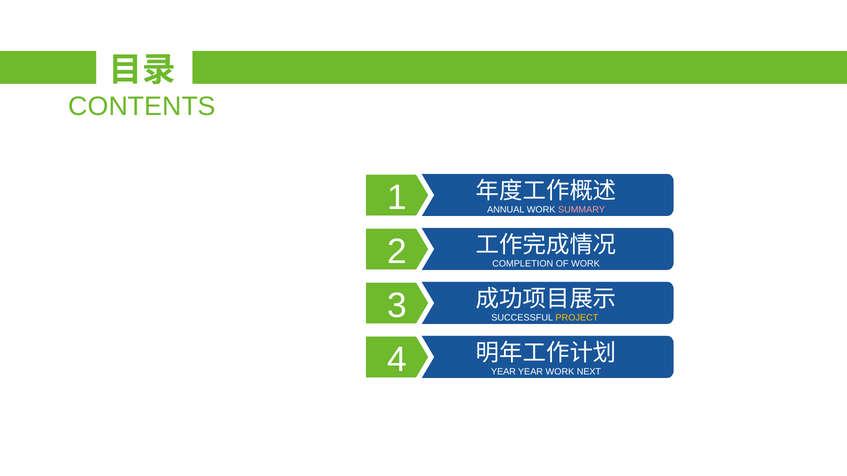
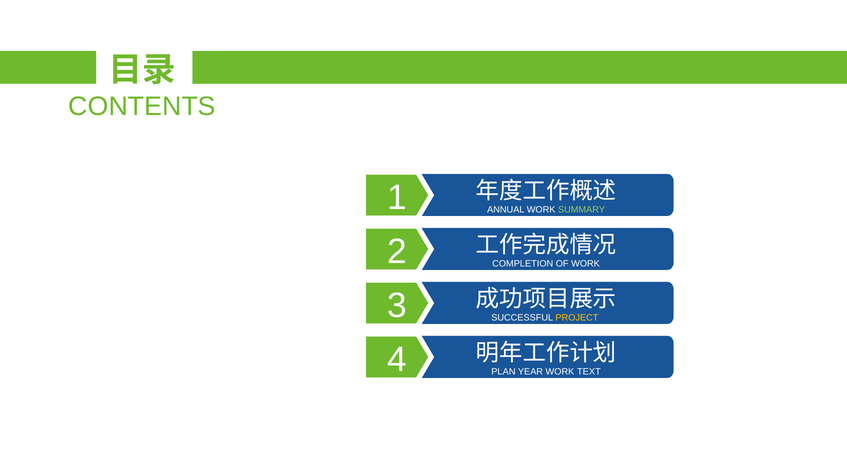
SUMMARY colour: pink -> light green (582, 210)
YEAR: YEAR -> PLAN (503, 372)
NEXT: NEXT -> TEXT (589, 372)
